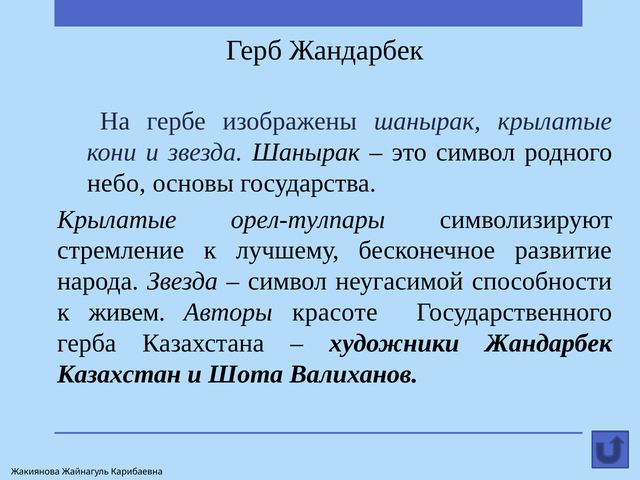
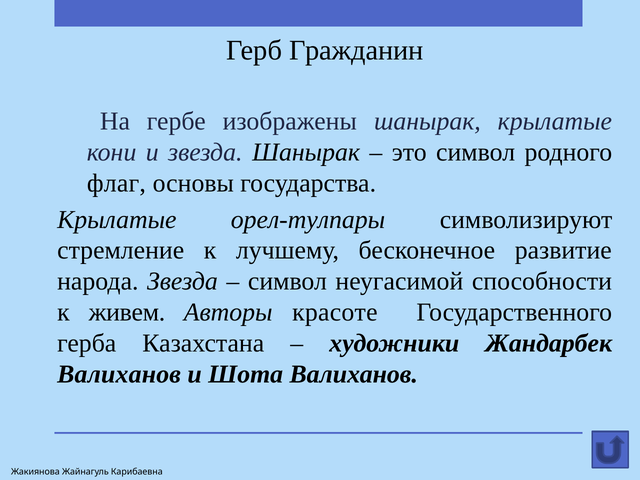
Герб Жандарбек: Жандарбек -> Гражданин (356, 50)
небо: небо -> флаг (116, 183)
Казахстан: Казахстан -> Валиханов (119, 374)
